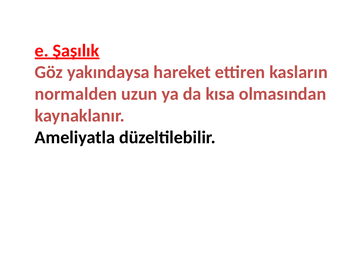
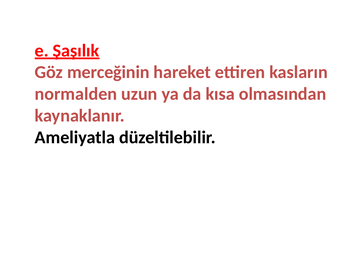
yakındaysa: yakındaysa -> merceğinin (108, 72)
